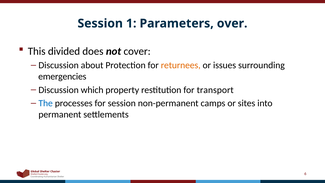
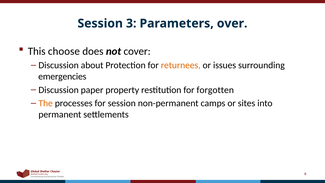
1: 1 -> 3 (131, 23)
divided: divided -> choose (64, 51)
which: which -> paper (92, 90)
transport: transport -> forgotten (215, 90)
The colour: blue -> orange (46, 103)
